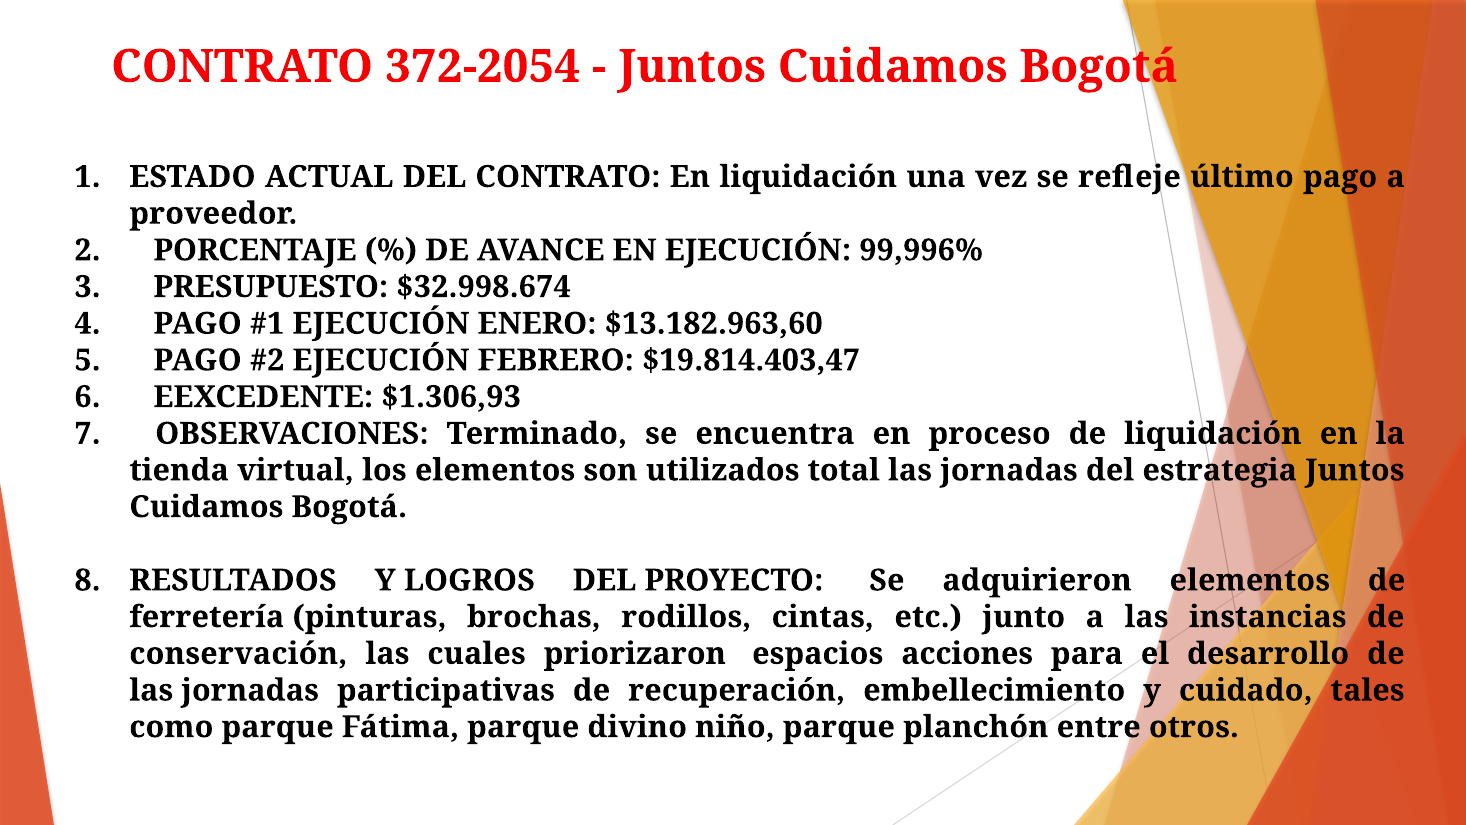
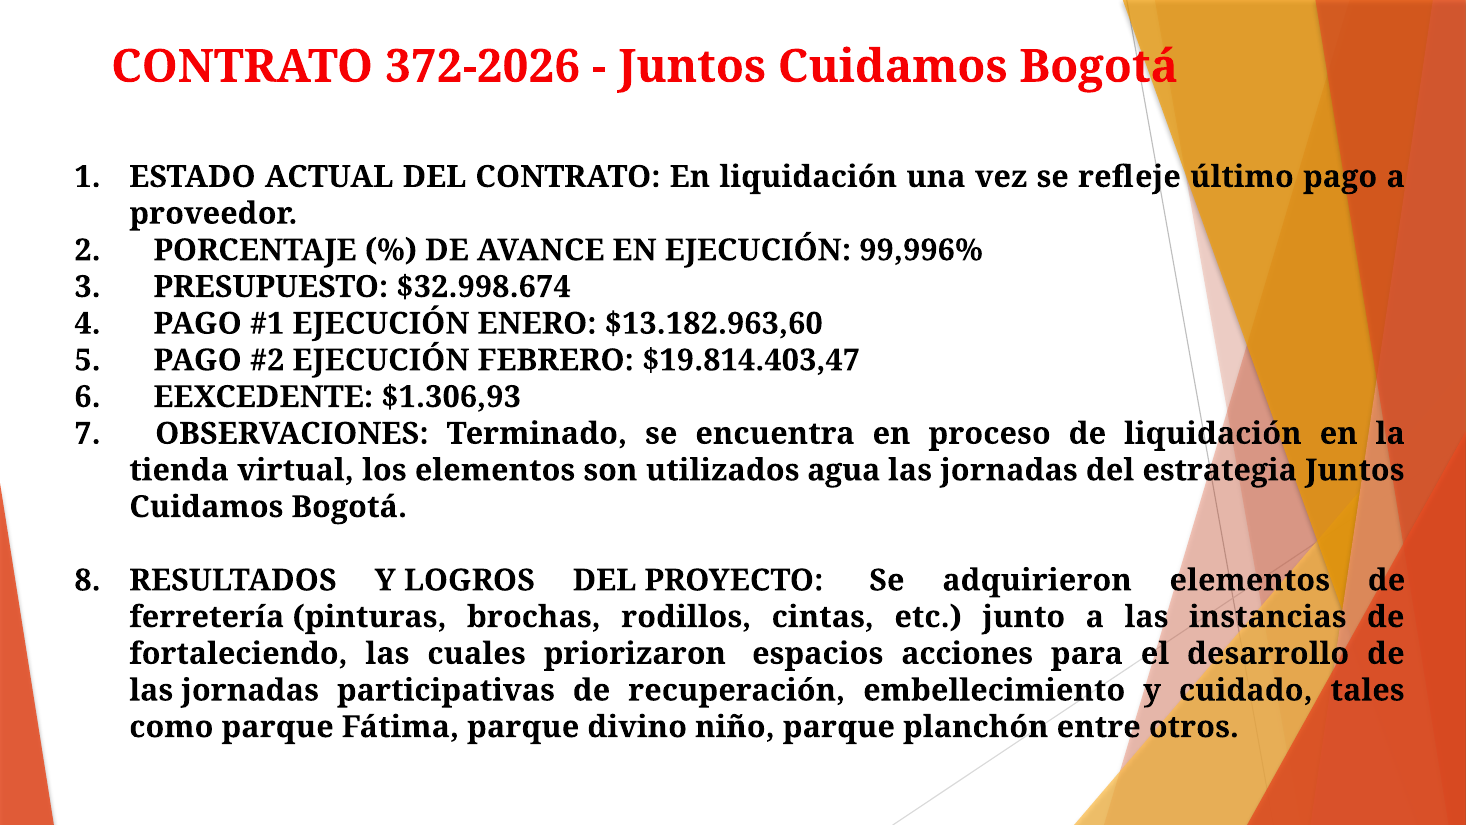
372-2054: 372-2054 -> 372-2026 (483, 67)
total: total -> agua (844, 470)
conservación: conservación -> fortaleciendo (238, 653)
